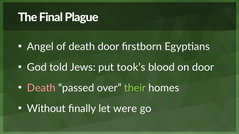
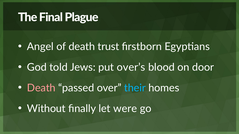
death door: door -> trust (108, 47)
took’s: took’s -> over’s (131, 67)
their colour: light green -> light blue (135, 88)
